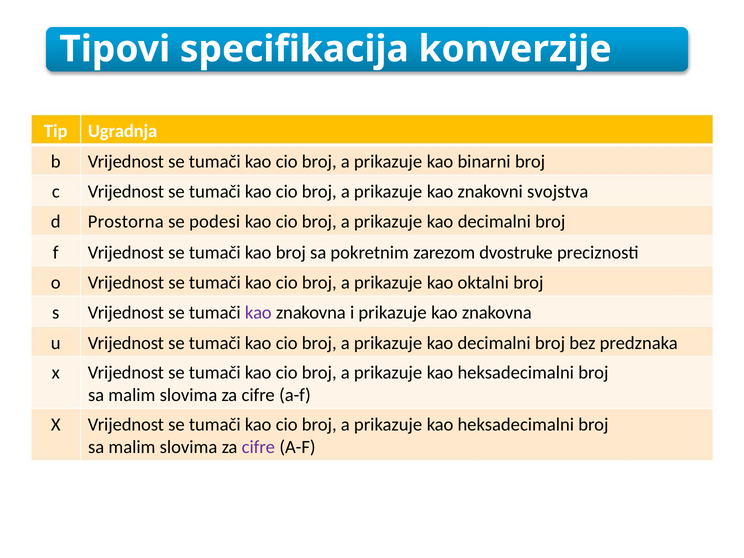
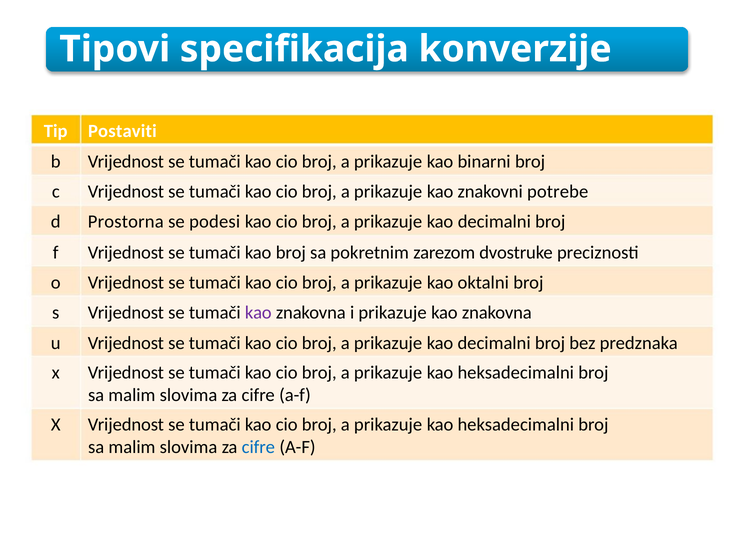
Ugradnja: Ugradnja -> Postaviti (122, 131)
svojstva: svojstva -> potrebe (558, 192)
cifre colour: purple -> blue (258, 447)
